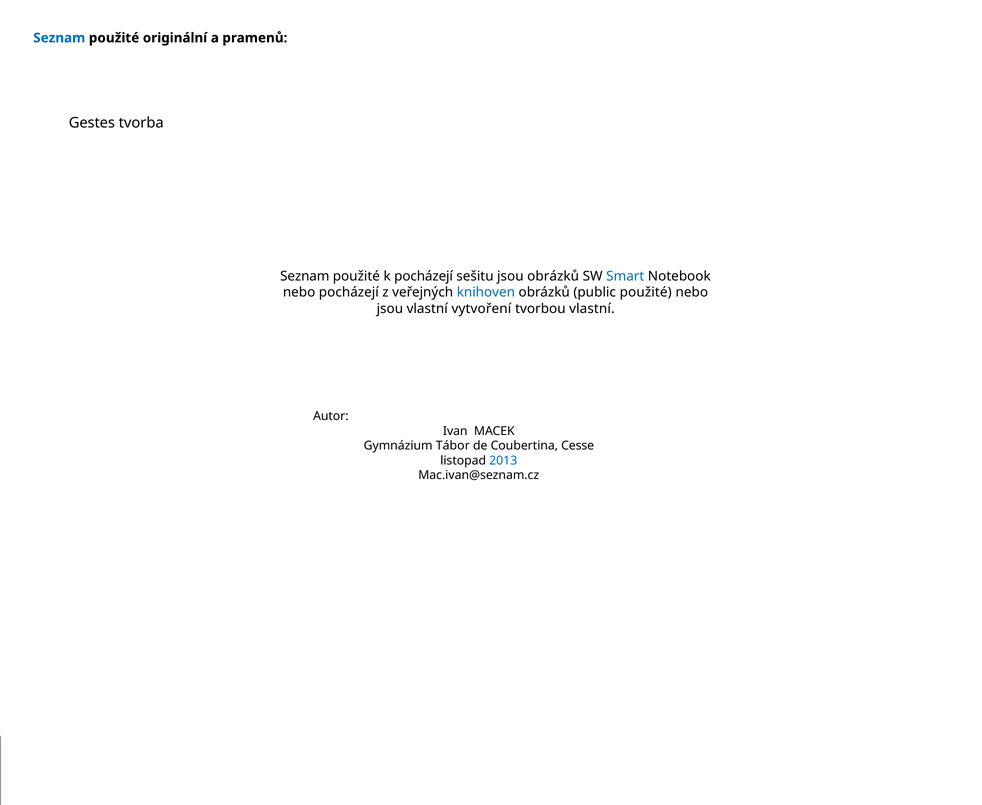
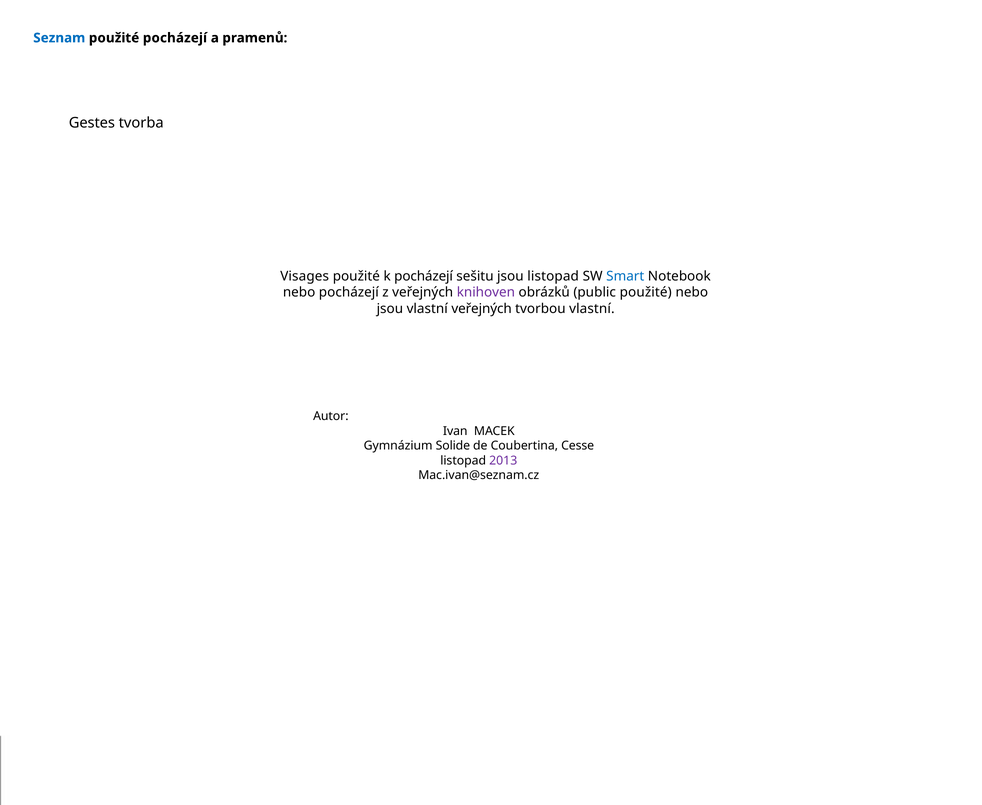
použité originální: originální -> pocházejí (175, 38)
Seznam: Seznam -> Visages (305, 276)
jsou obrázků: obrázků -> listopad (553, 276)
knihoven colour: blue -> purple (486, 293)
vlastní vytvoření: vytvoření -> veřejných (482, 309)
Tábor: Tábor -> Solide (453, 446)
2013 colour: blue -> purple (503, 461)
